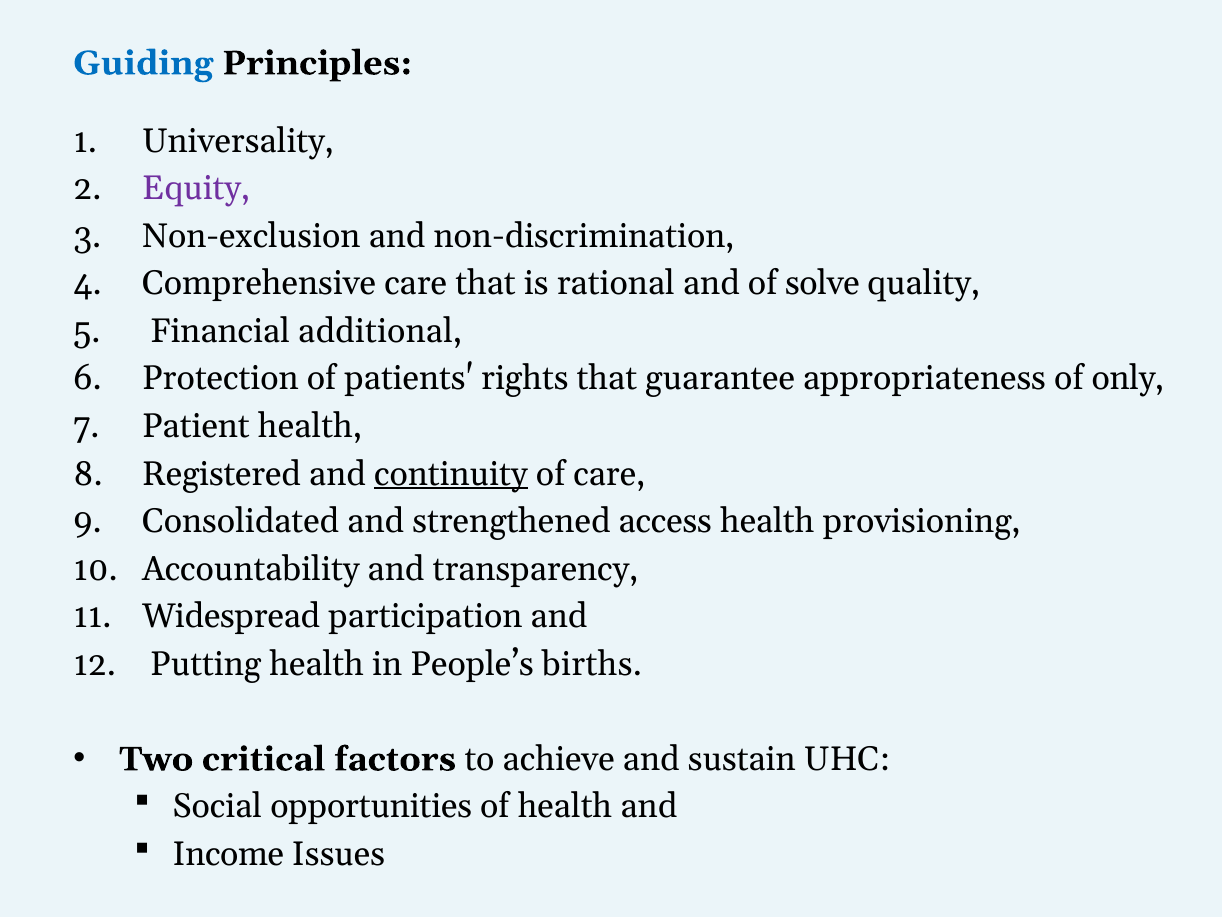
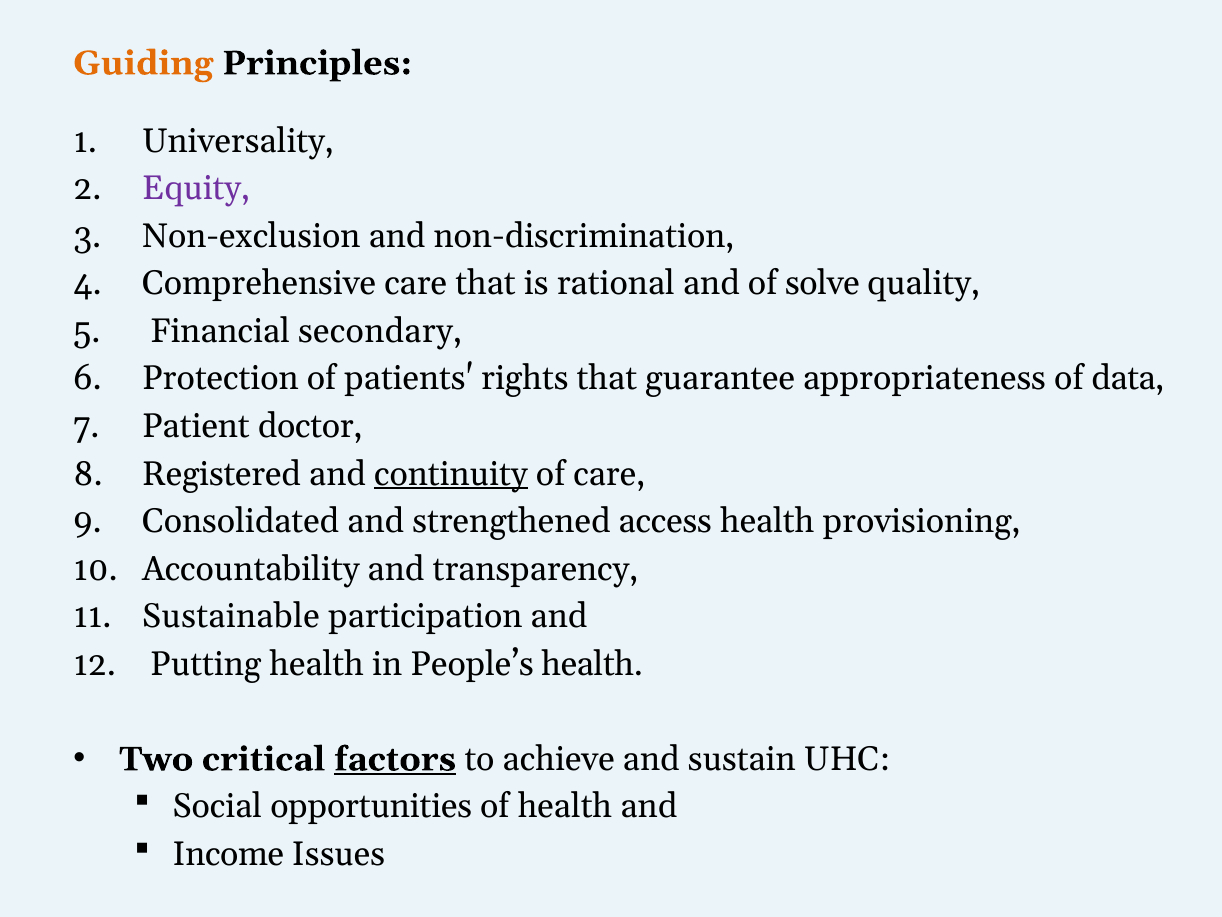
Guiding colour: blue -> orange (143, 63)
additional: additional -> secondary (380, 331)
only: only -> data (1128, 379)
Patient health: health -> doctor (310, 426)
Widespread: Widespread -> Sustainable (231, 616)
People’s births: births -> health (592, 664)
factors underline: none -> present (395, 759)
